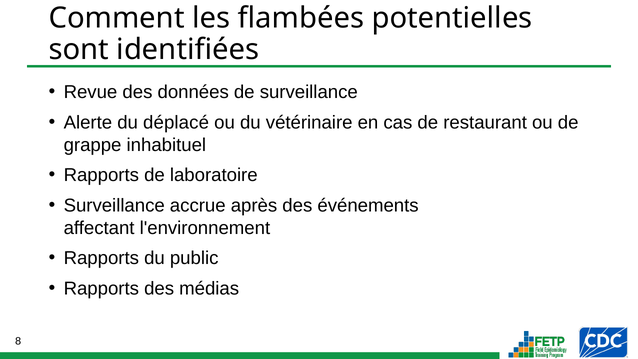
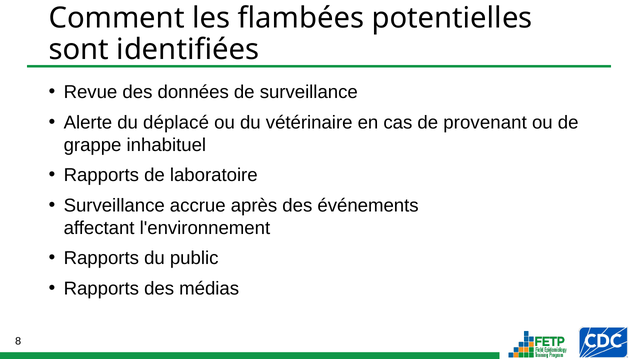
restaurant: restaurant -> provenant (485, 123)
